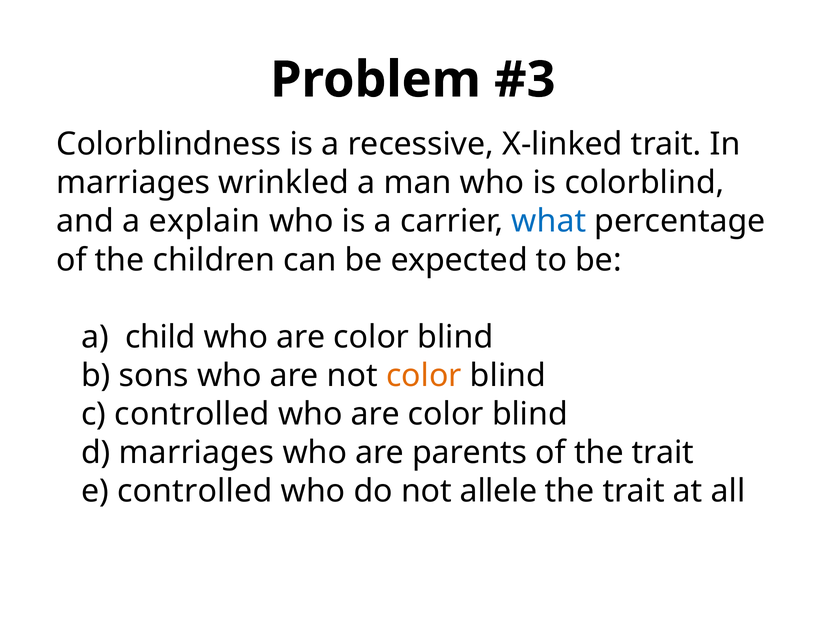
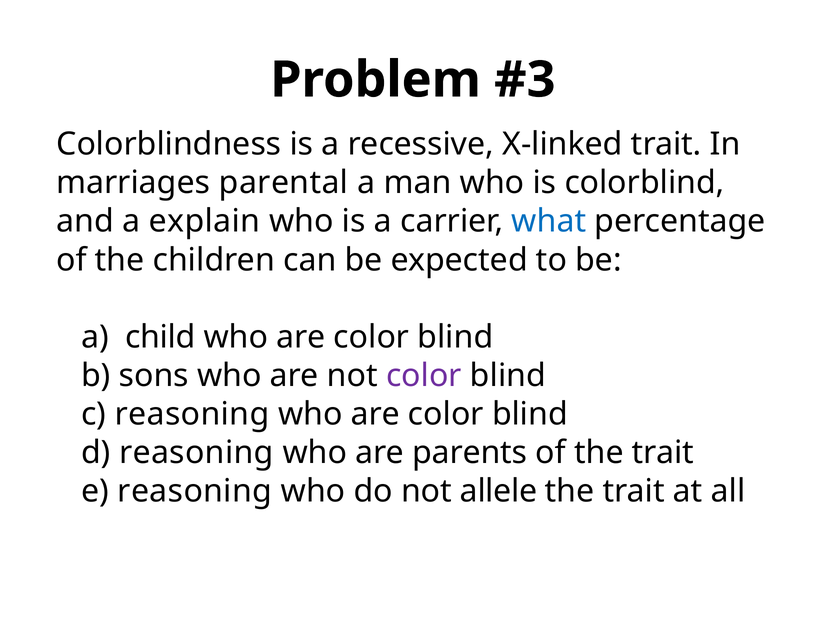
wrinkled: wrinkled -> parental (284, 183)
color colour: orange -> purple (424, 376)
c controlled: controlled -> reasoning (192, 414)
d marriages: marriages -> reasoning (196, 453)
e controlled: controlled -> reasoning (195, 492)
